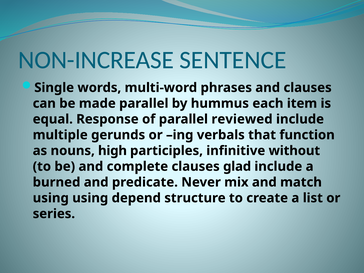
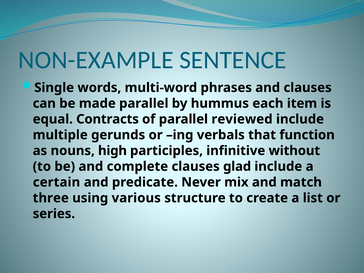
NON-INCREASE: NON-INCREASE -> NON-EXAMPLE (96, 60)
Response: Response -> Contracts (107, 119)
burned: burned -> certain (56, 182)
using: using -> three (51, 198)
depend: depend -> various (136, 198)
